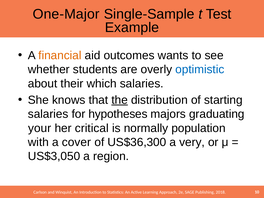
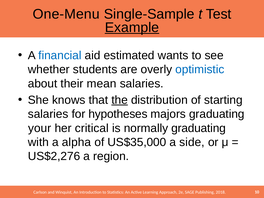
One-Major: One-Major -> One-Menu (66, 14)
Example underline: none -> present (132, 27)
financial colour: orange -> blue (60, 55)
outcomes: outcomes -> estimated (129, 55)
which: which -> mean (102, 84)
normally population: population -> graduating (199, 128)
cover: cover -> alpha (76, 142)
US$36,300: US$36,300 -> US$35,000 (137, 142)
very: very -> side (192, 142)
US$3,050: US$3,050 -> US$2,276 (54, 156)
